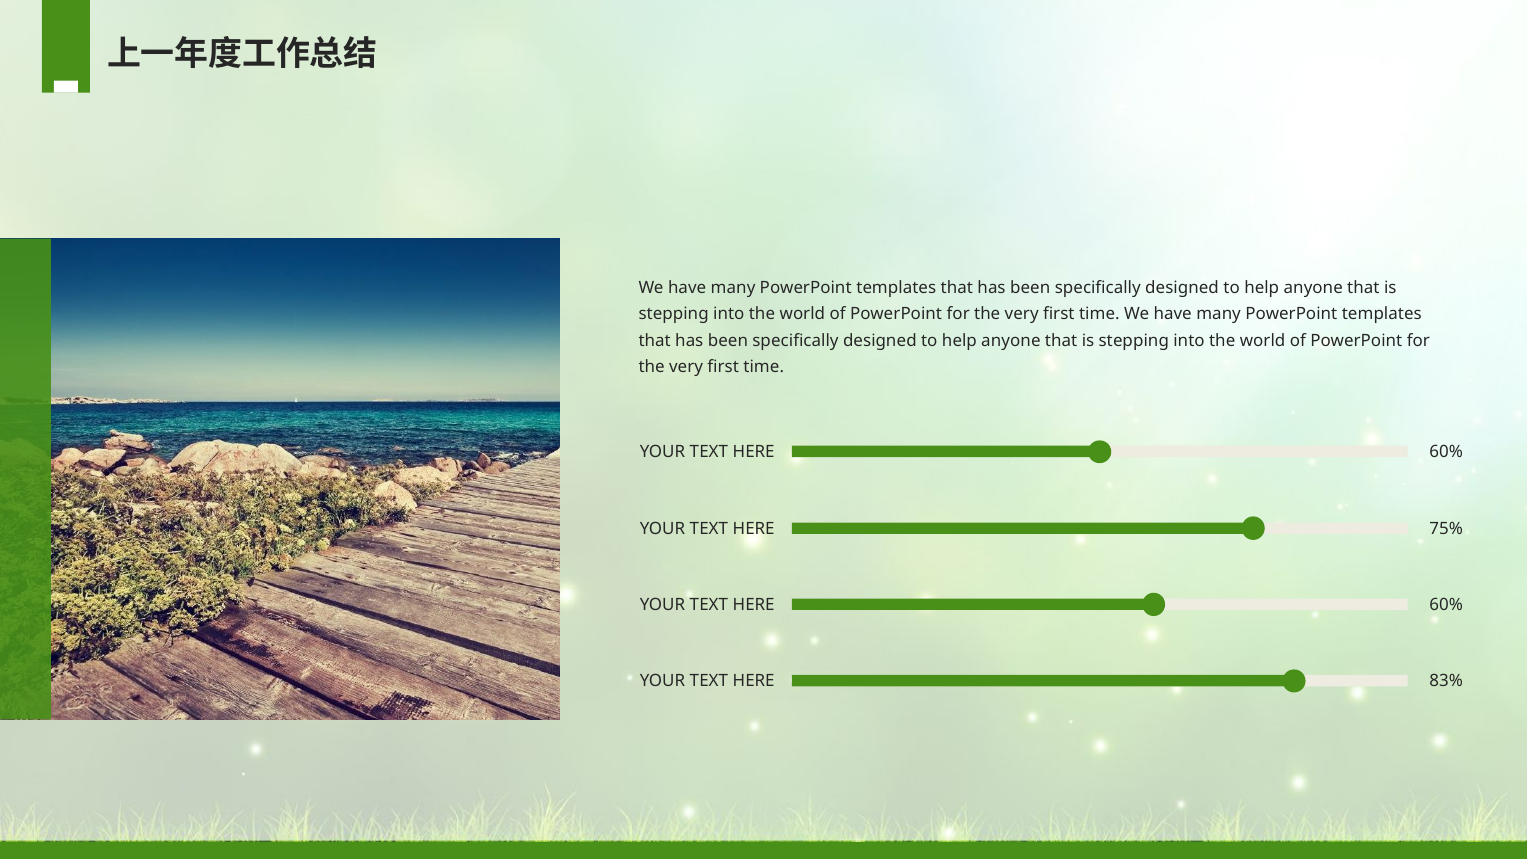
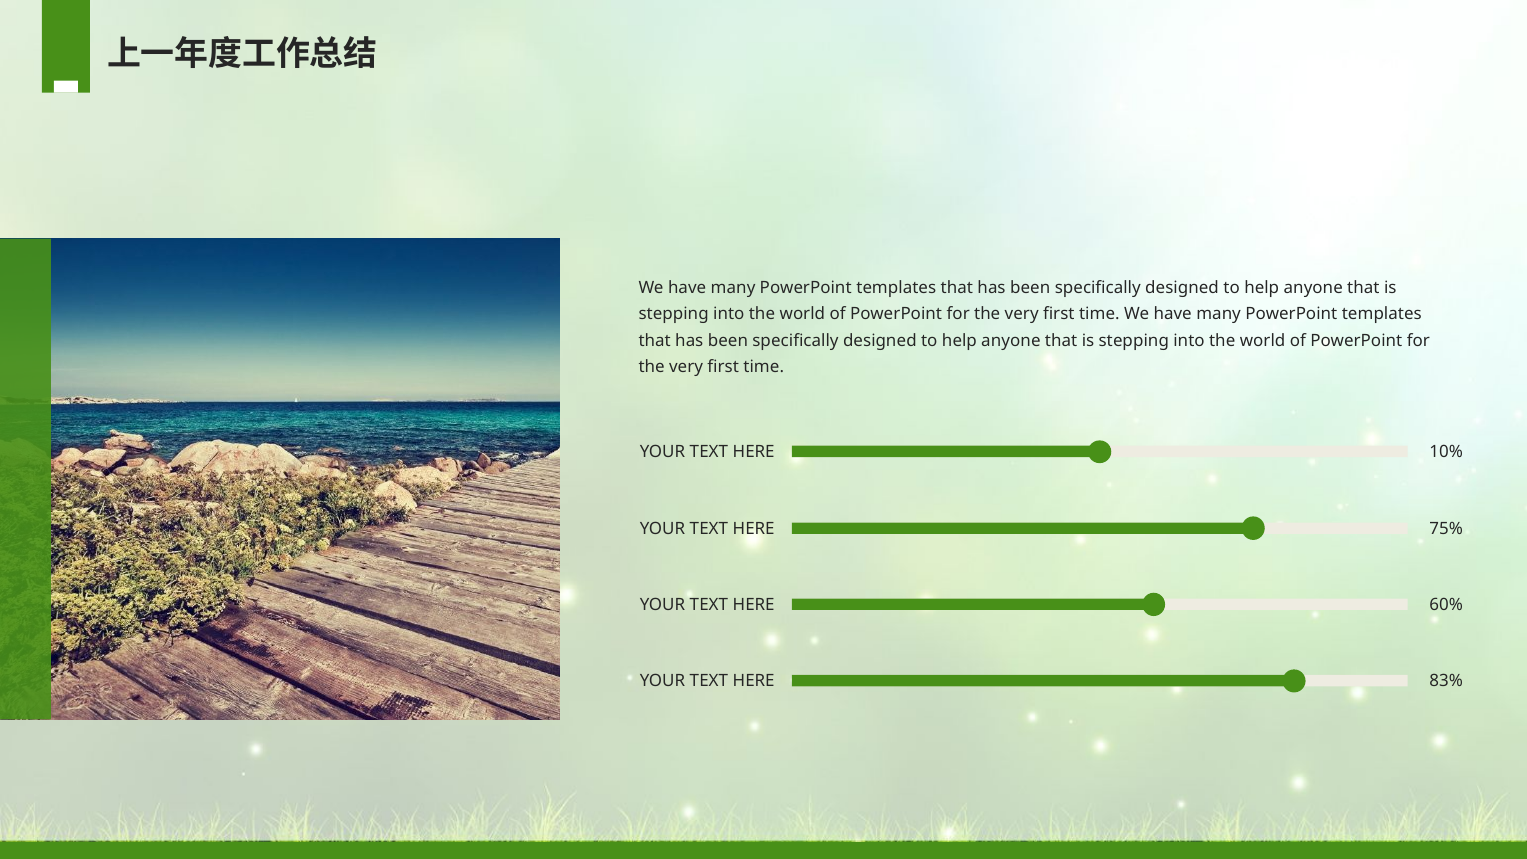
60%: 60% -> 10% (1446, 452)
